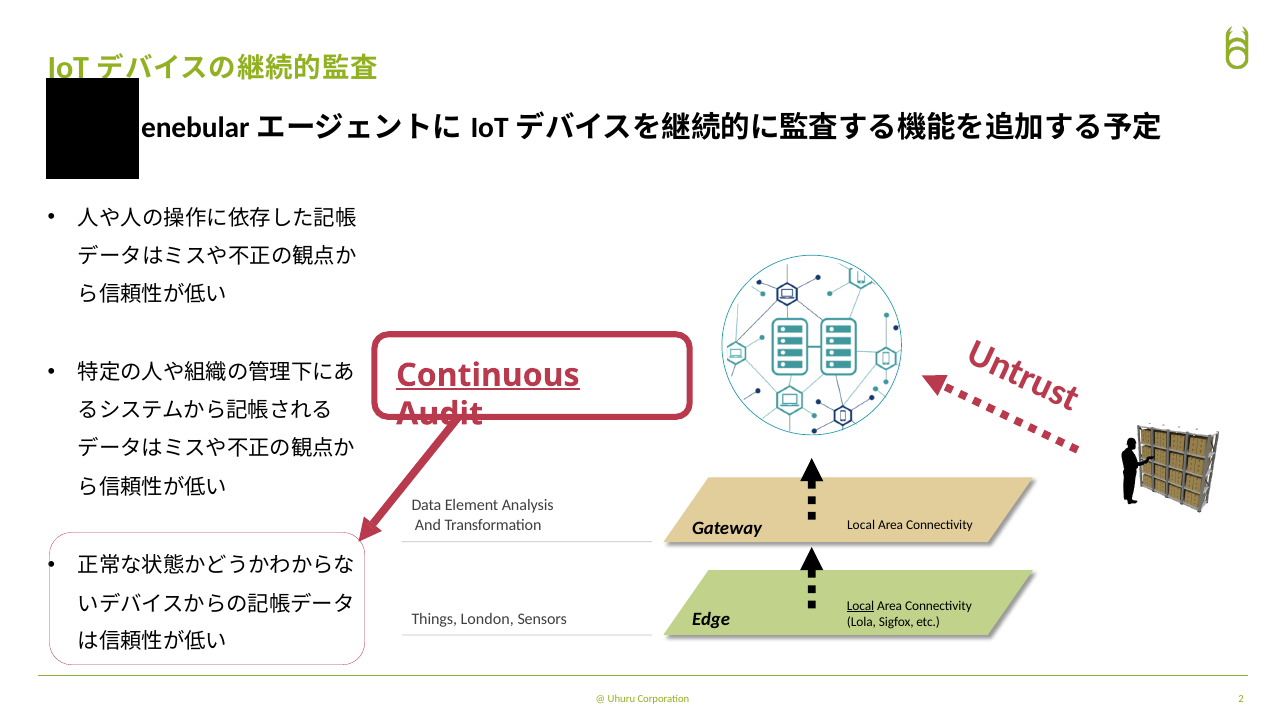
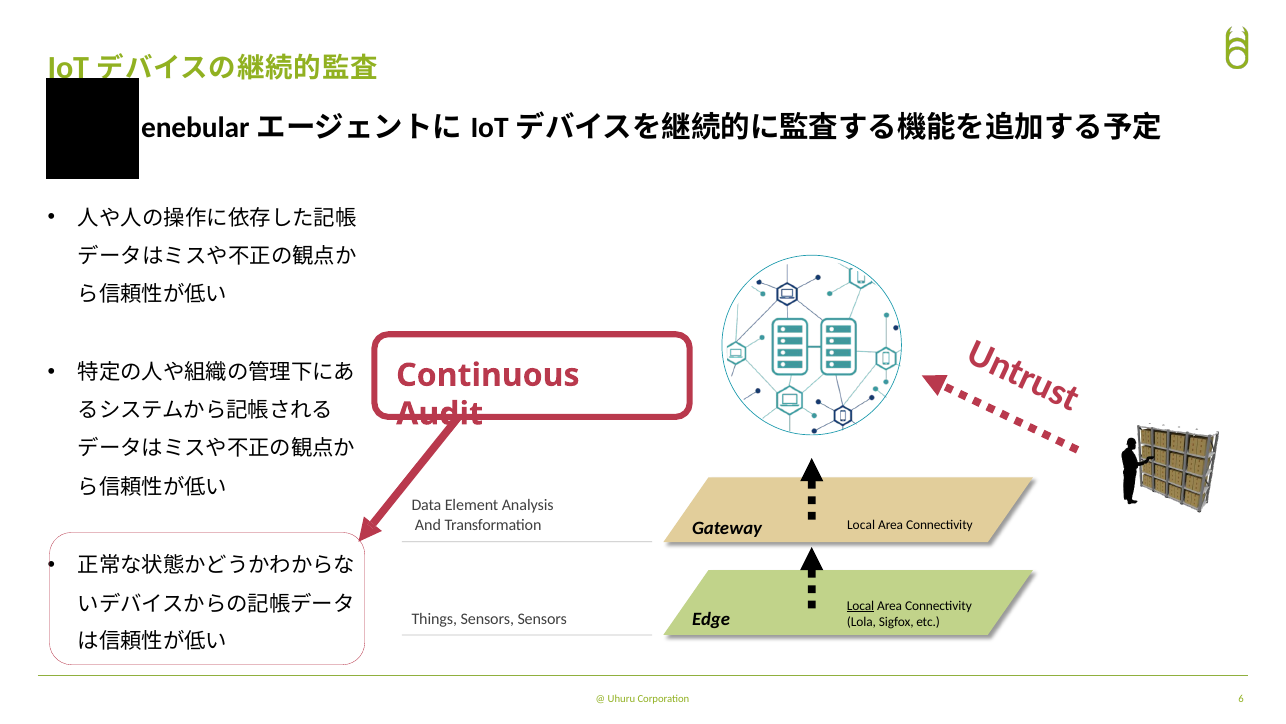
Continuous underline: present -> none (488, 375)
Things London: London -> Sensors (487, 619)
2: 2 -> 6 (1241, 698)
